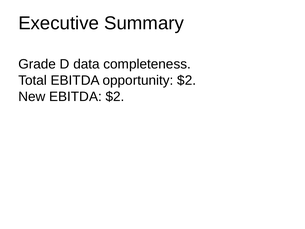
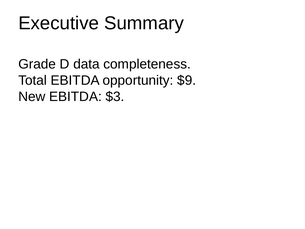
opportunity $2: $2 -> $9 (187, 80)
EBITDA $2: $2 -> $3 (115, 97)
